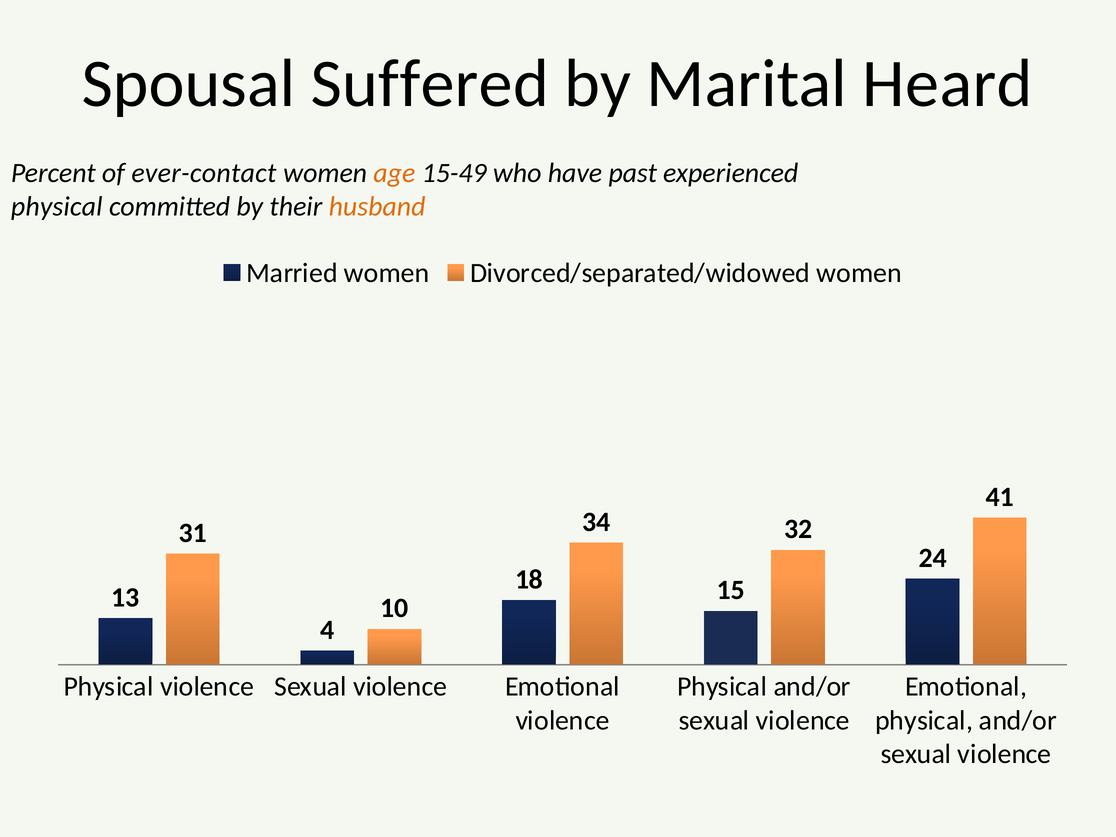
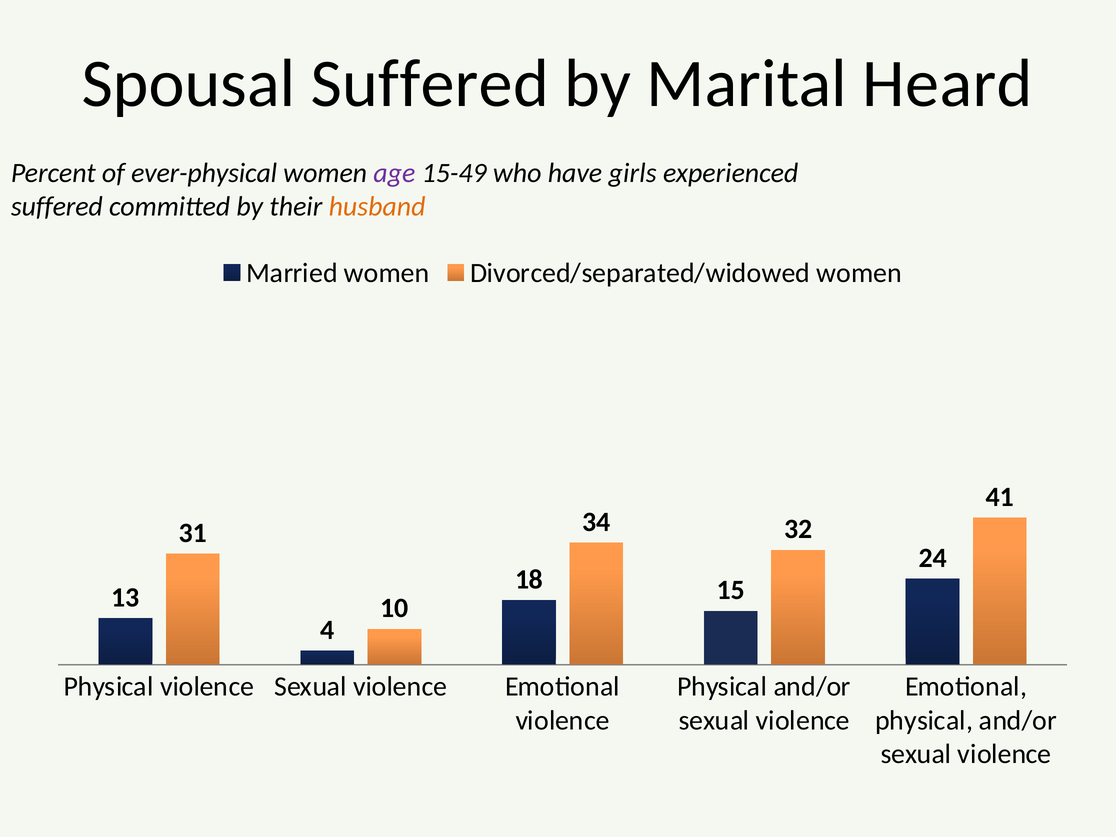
ever-contact: ever-contact -> ever-physical (204, 173)
age colour: orange -> purple (394, 173)
past: past -> girls (633, 173)
physical: physical -> suffered (57, 206)
